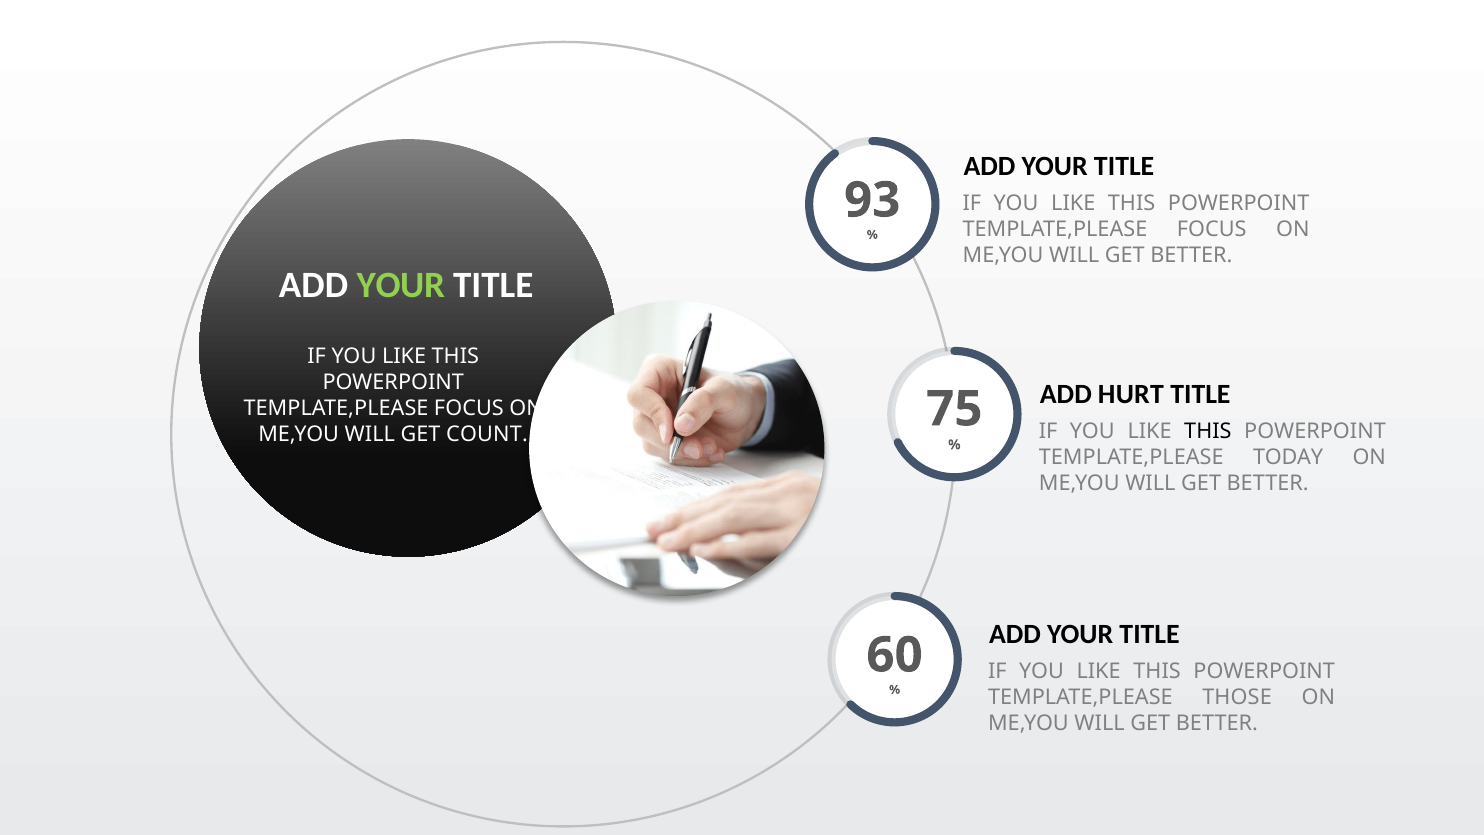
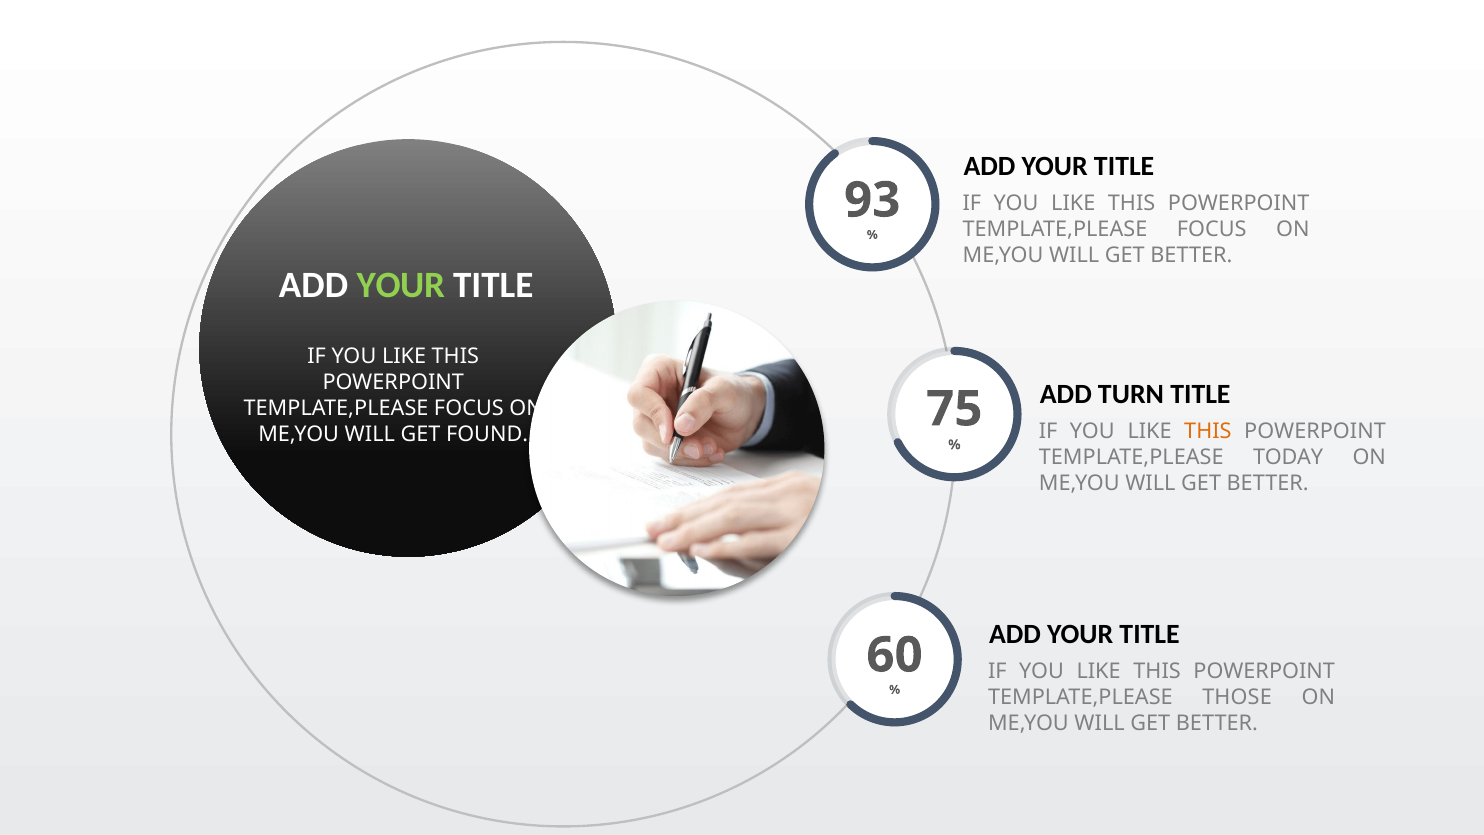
HURT: HURT -> TURN (1131, 394)
THIS colour: black -> orange (1208, 431)
COUNT: COUNT -> FOUND (487, 434)
